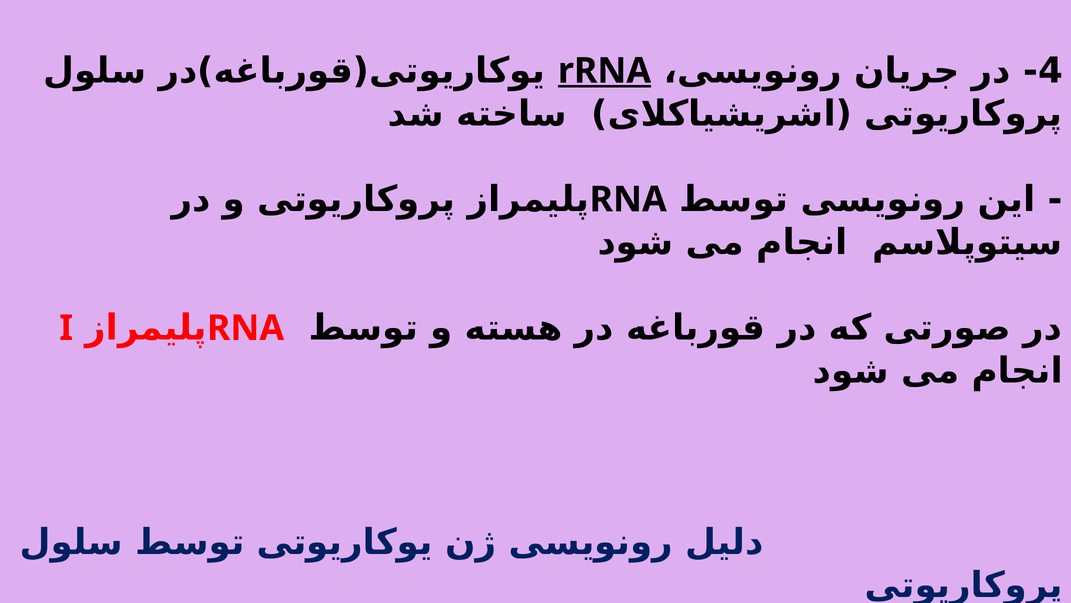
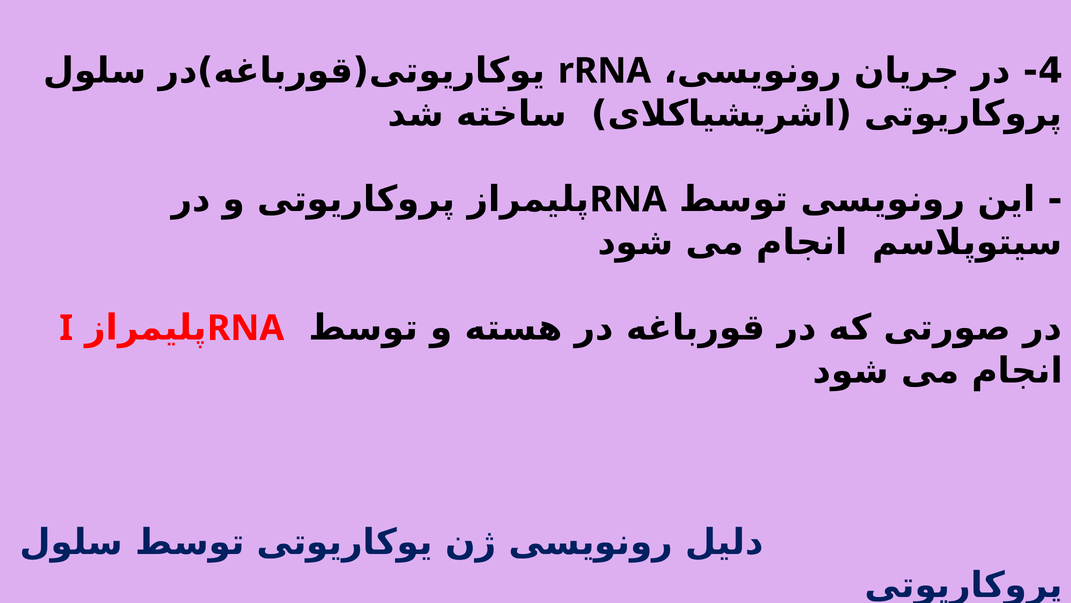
rRNA underline: present -> none (605, 71)
